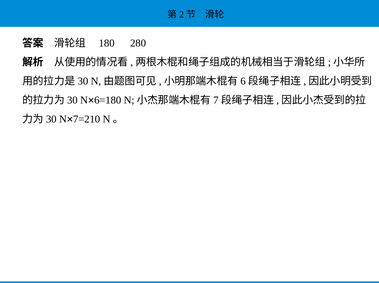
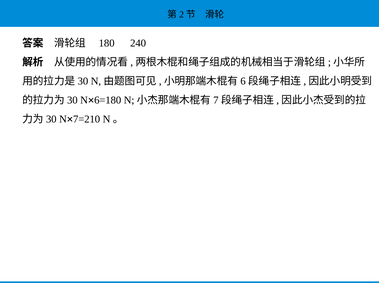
280: 280 -> 240 (138, 43)
